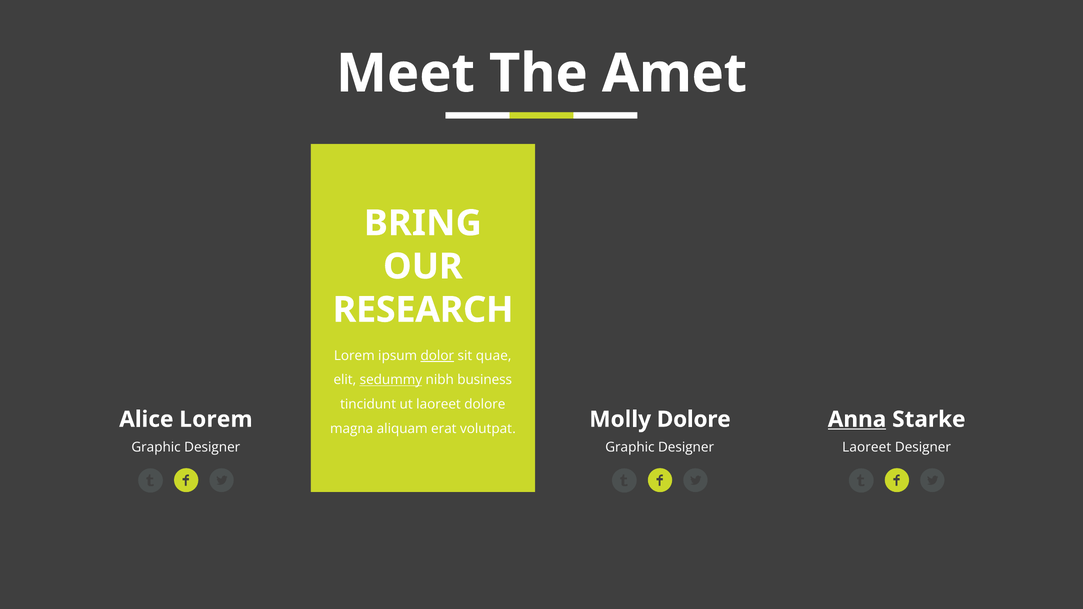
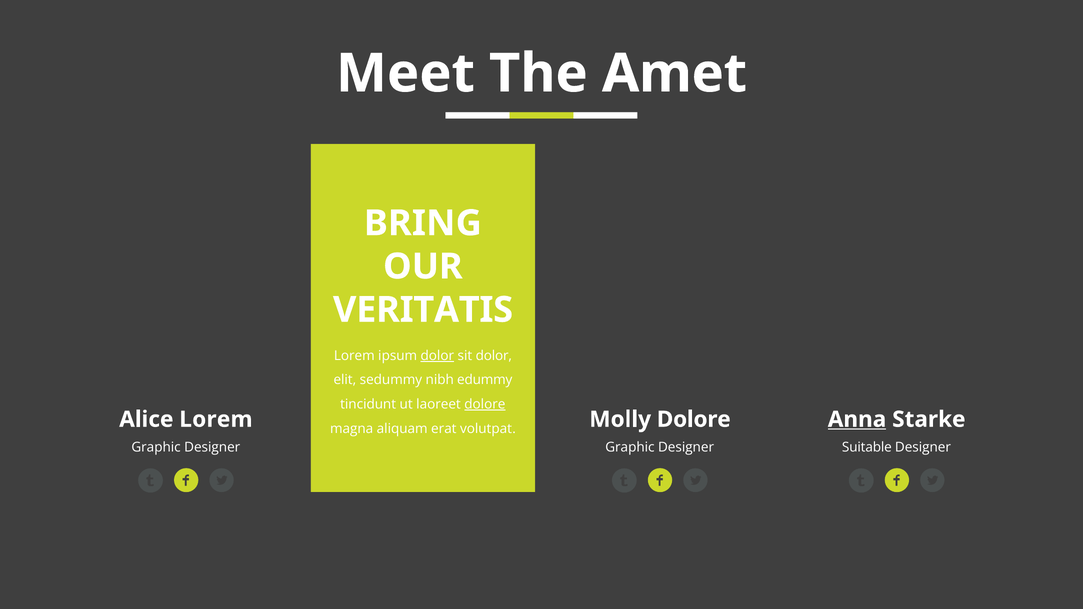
RESEARCH: RESEARCH -> VERITATIS (423, 310)
sit quae: quae -> dolor (494, 356)
sedummy underline: present -> none (391, 380)
business: business -> edummy (485, 380)
dolore underline: none -> present (485, 404)
Laoreet: Laoreet -> Suitable (867, 447)
